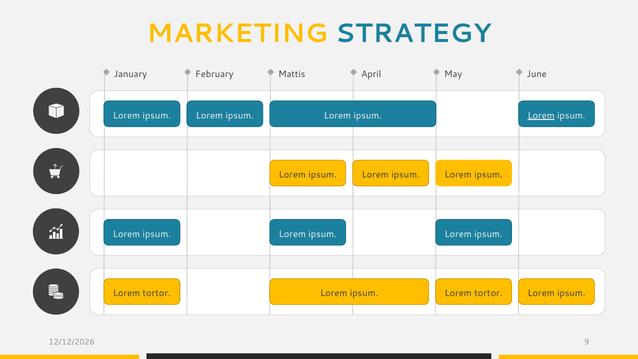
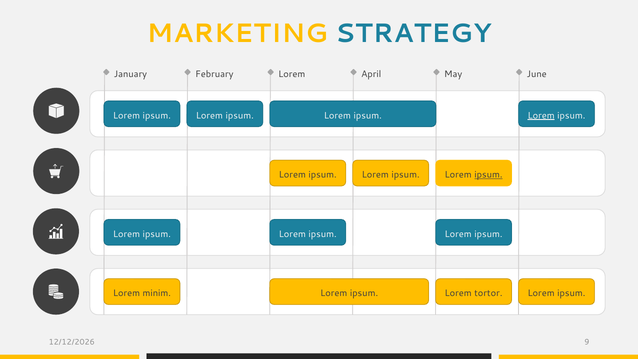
Mattis: Mattis -> Lorem (292, 74)
ipsum underline: none -> present (488, 175)
tortor: tortor -> minim (157, 293)
